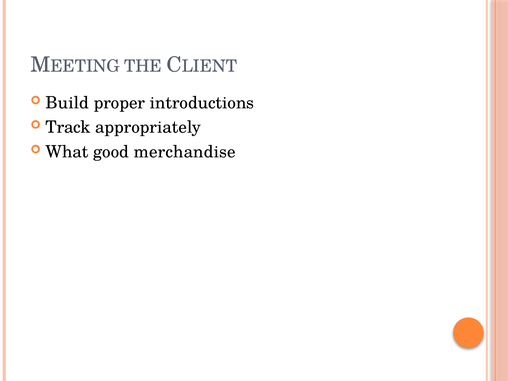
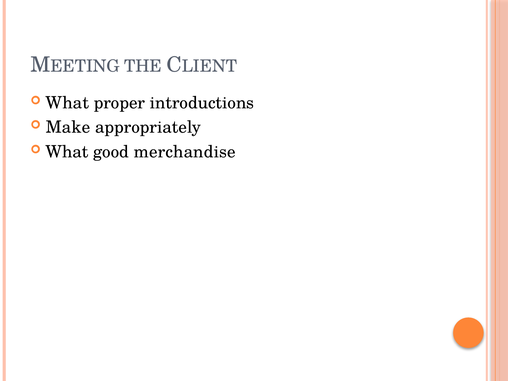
Build: Build -> What (67, 103)
Track: Track -> Make (68, 127)
